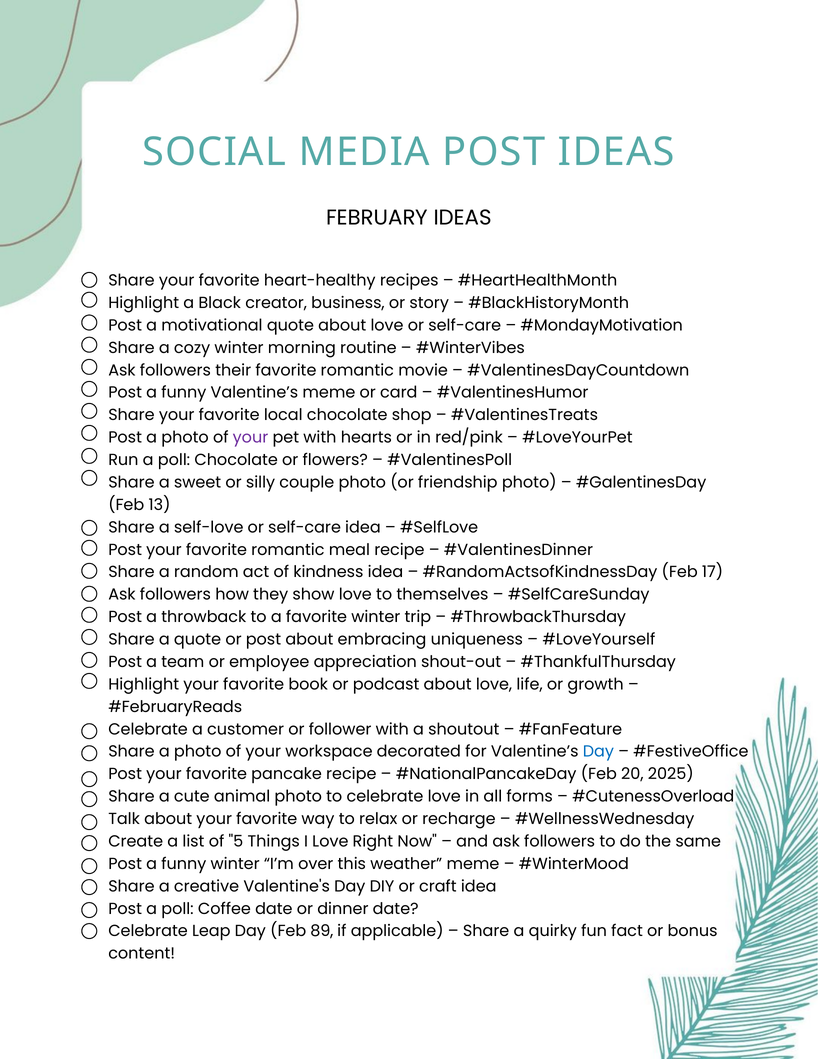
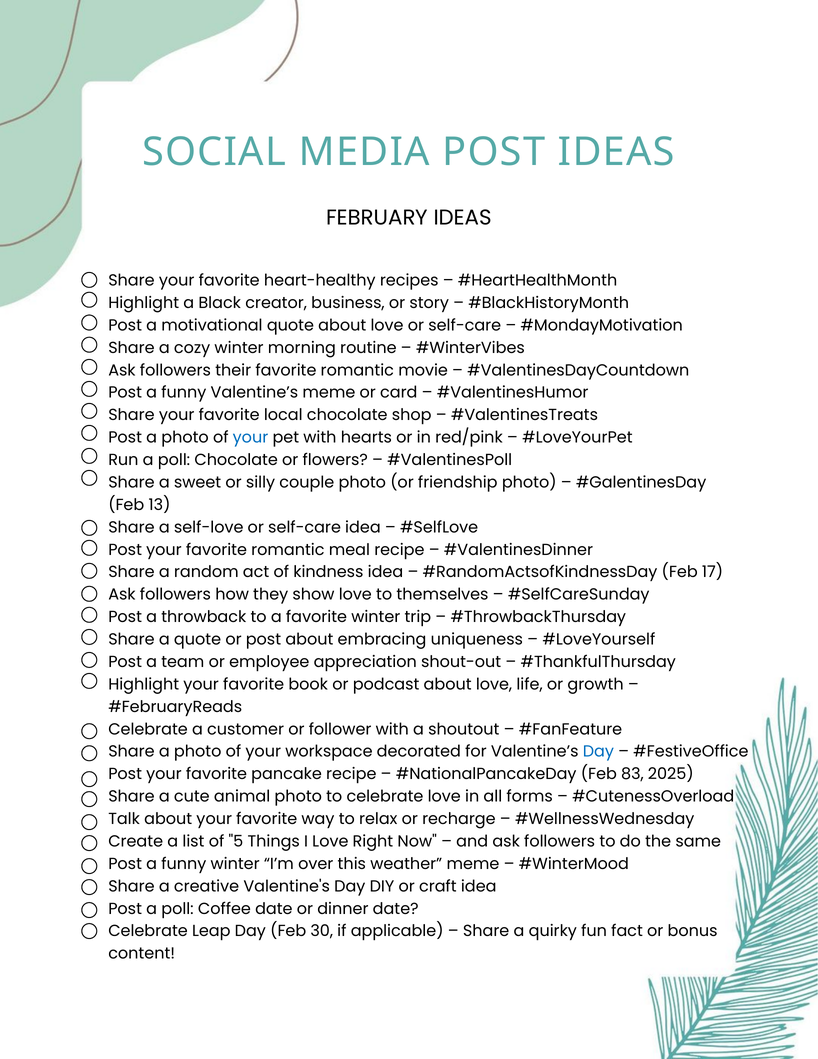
your colour: purple -> blue (250, 437)
20: 20 -> 83 (632, 774)
89: 89 -> 30 (322, 931)
